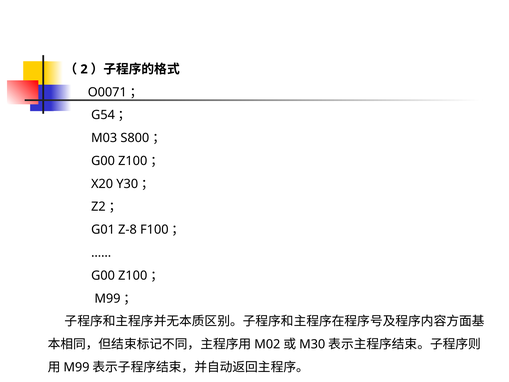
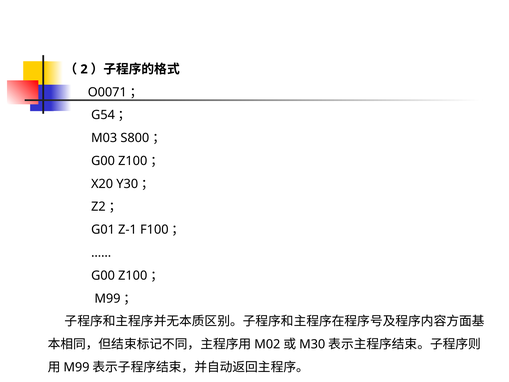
Z-8: Z-8 -> Z-1 (127, 230)
